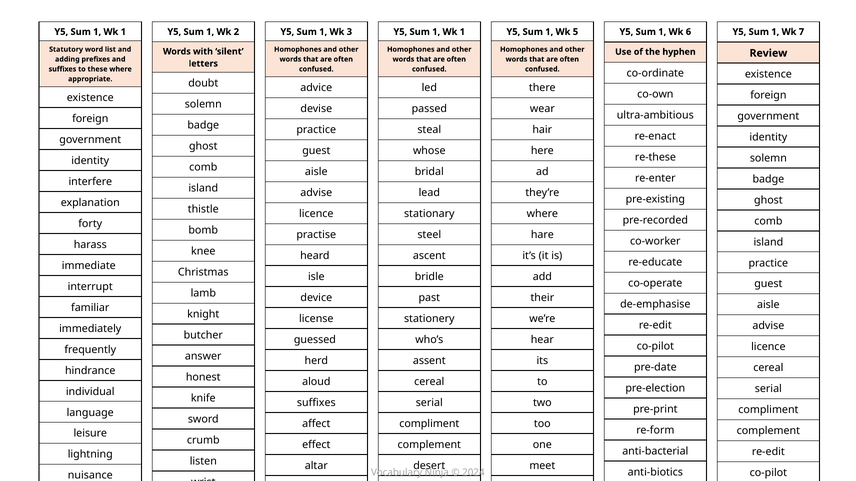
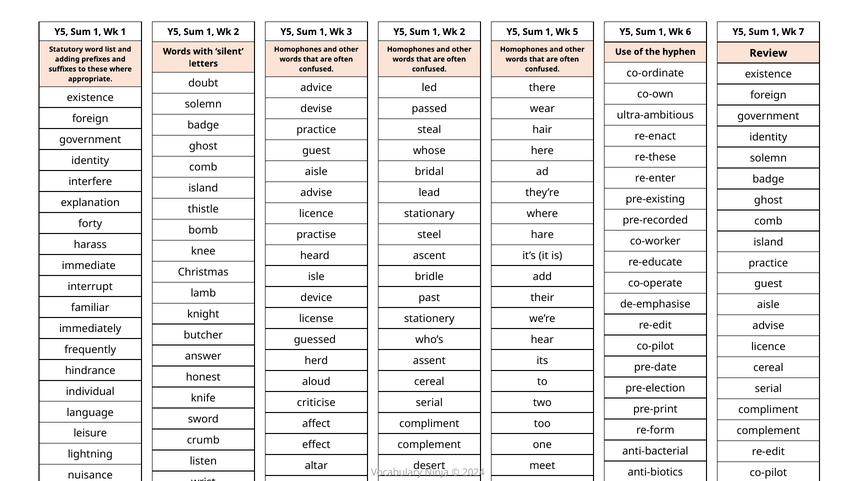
1: 1 -> 2 (462, 32)
suffixes: suffixes -> criticise (316, 403)
